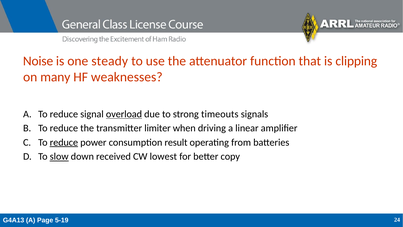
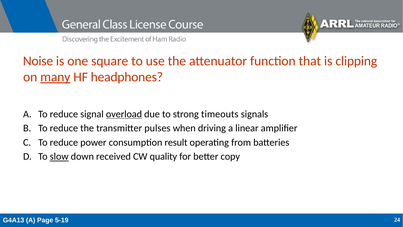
steady: steady -> square (110, 61)
many underline: none -> present (55, 77)
weaknesses: weaknesses -> headphones (127, 77)
limiter: limiter -> pulses (157, 128)
reduce underline: present -> none (64, 142)
lowest: lowest -> quality (163, 156)
